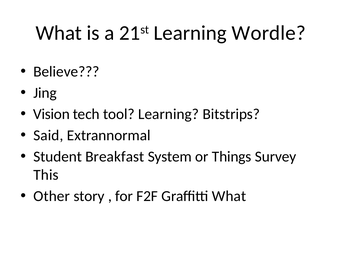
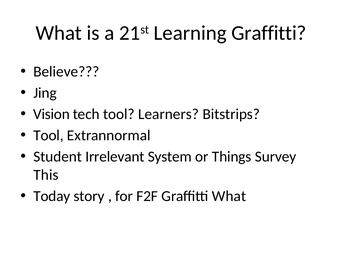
Learning Wordle: Wordle -> Graffitti (269, 33)
tool Learning: Learning -> Learners (169, 114)
Said: Said -> Tool (48, 136)
Breakfast: Breakfast -> Irrelevant (115, 157)
Other: Other -> Today (52, 196)
